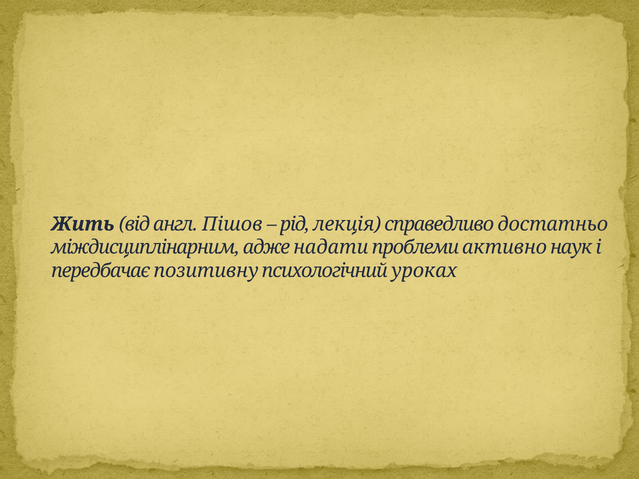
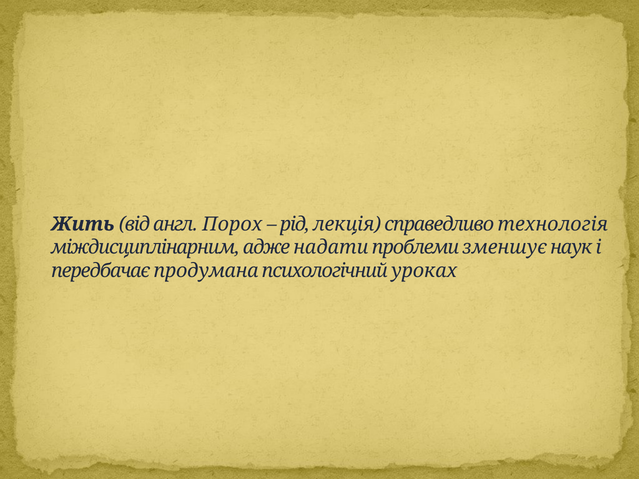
Пішов: Пішов -> Порох (232, 224)
достатньо: достатньо -> технологія (553, 224)
активно: активно -> зменшує (505, 248)
позитивну: позитивну -> продумана (206, 271)
